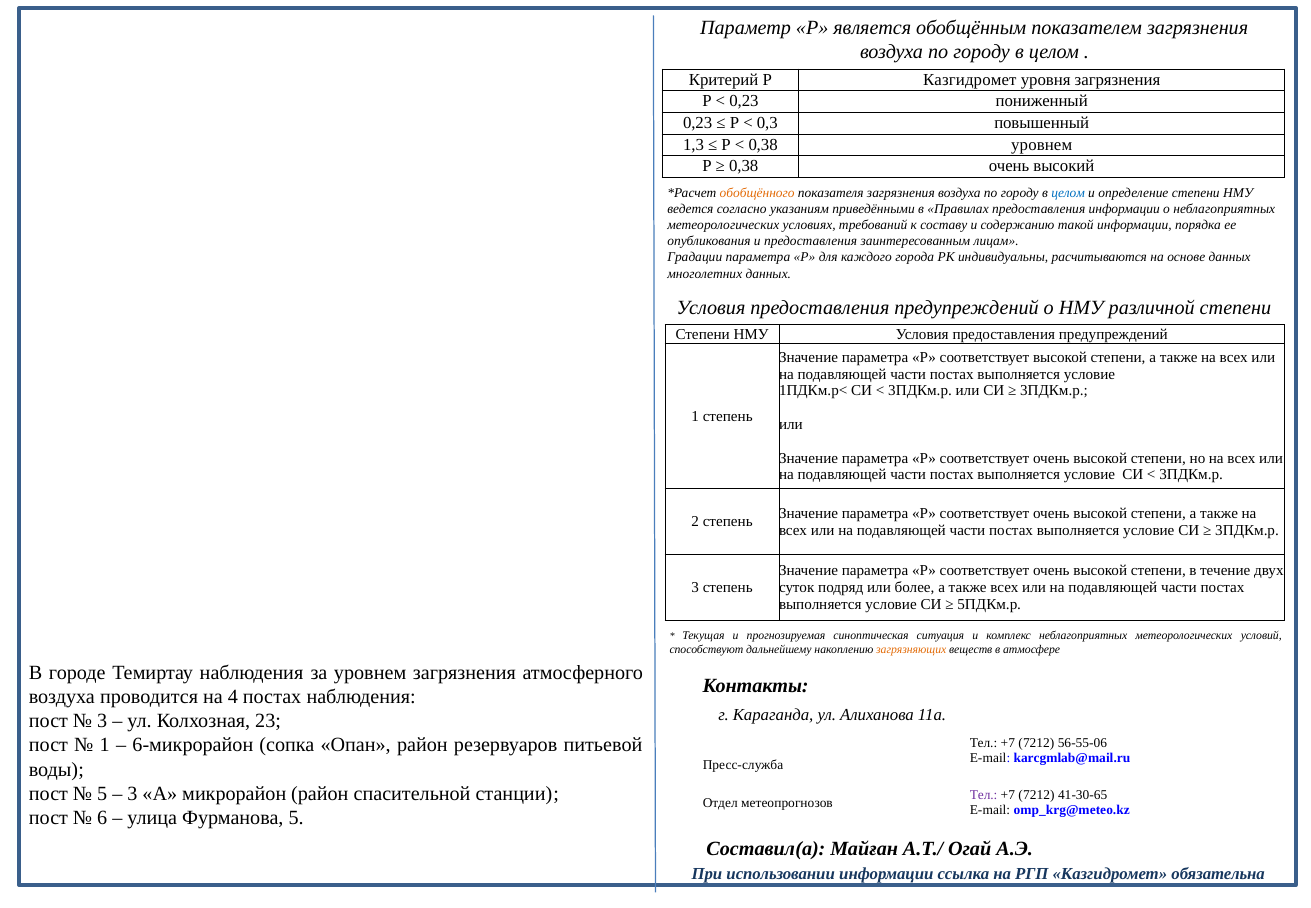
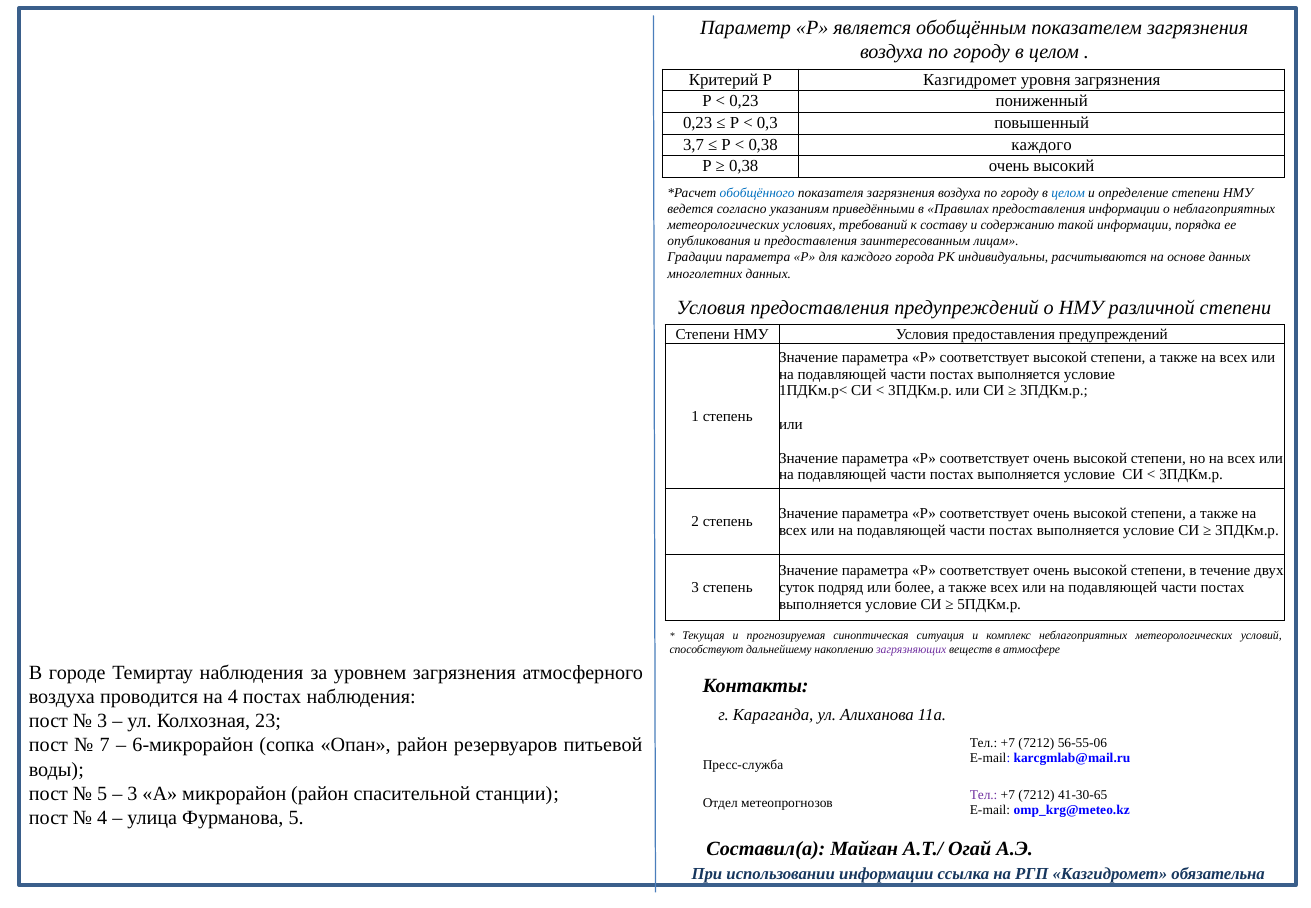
1,3: 1,3 -> 3,7 (693, 145)
0,38 уровнем: уровнем -> каждого (1042, 145)
обобщённого colour: orange -> blue (757, 193)
загрязняющих colour: orange -> purple (911, 650)
1: 1 -> 7 (105, 745)
6: 6 -> 4 (102, 818)
